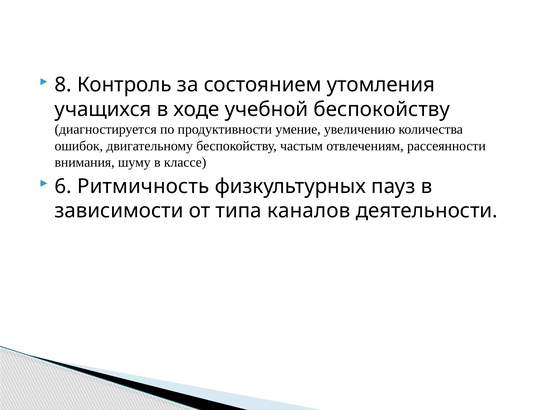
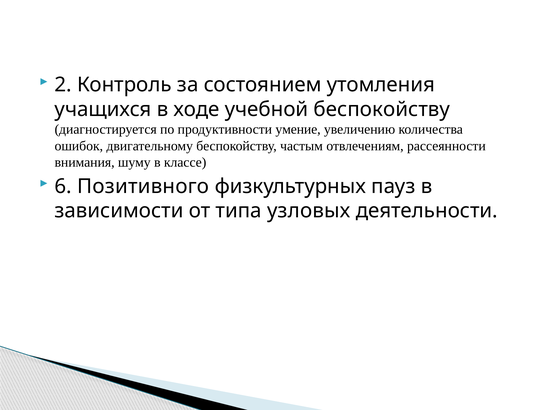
8: 8 -> 2 (63, 85)
Ритмичность: Ритмичность -> Позитивного (143, 186)
каналов: каналов -> узловых (309, 211)
